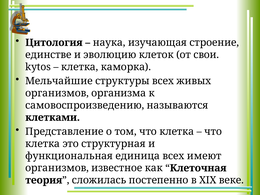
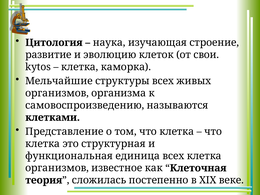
единстве: единстве -> развитие (48, 55)
всех имеют: имеют -> клетка (204, 156)
